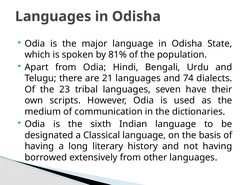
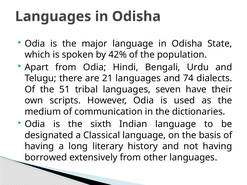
81%: 81% -> 42% (118, 55)
23: 23 -> 51 (65, 90)
